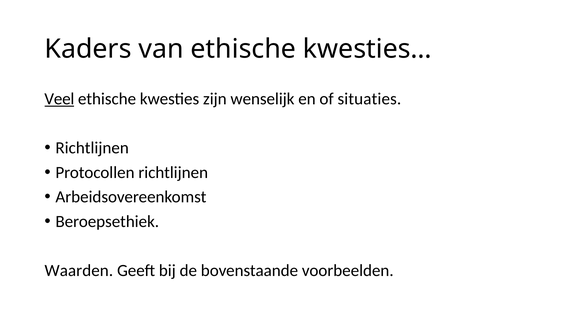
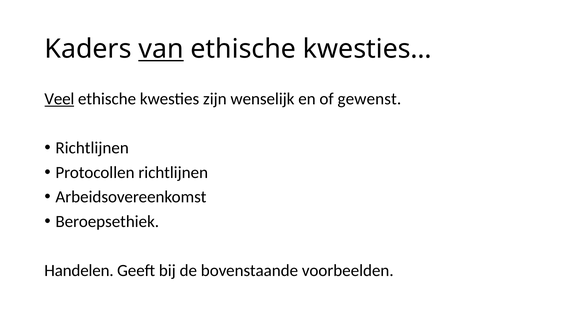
van underline: none -> present (161, 49)
situaties: situaties -> gewenst (369, 99)
Waarden: Waarden -> Handelen (79, 270)
